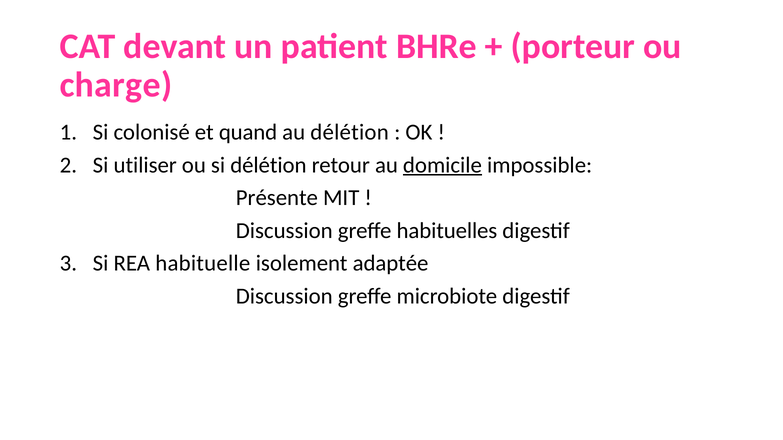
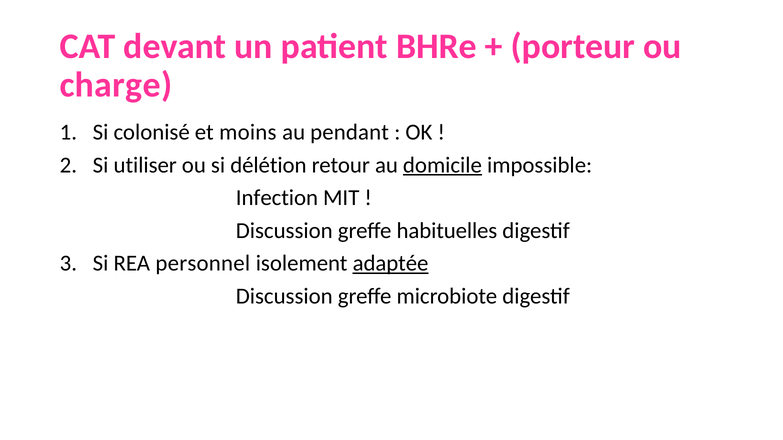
quand: quand -> moins (248, 132)
au délétion: délétion -> pendant (350, 132)
Présente: Présente -> Infection (277, 198)
habituelle: habituelle -> personnel (203, 264)
adaptée underline: none -> present (391, 264)
